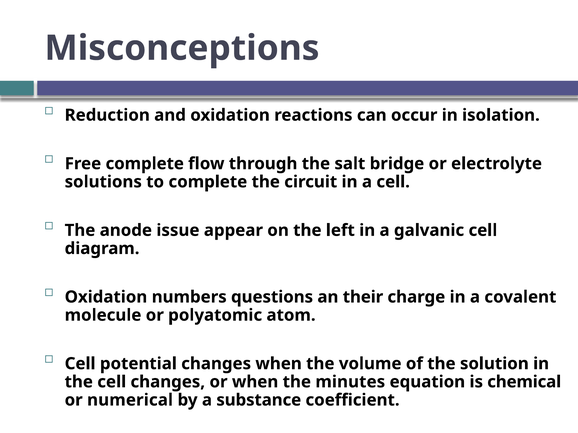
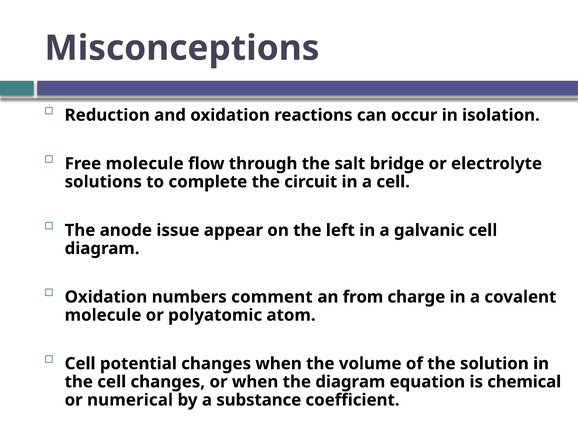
Free complete: complete -> molecule (145, 164)
questions: questions -> comment (272, 297)
their: their -> from (363, 297)
the minutes: minutes -> diagram (350, 382)
